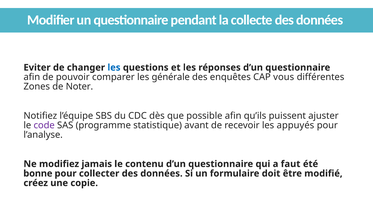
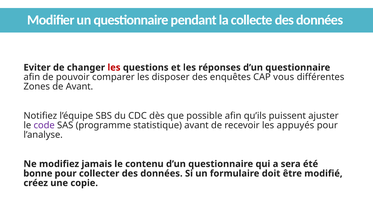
les colour: blue -> red (114, 67)
générale: générale -> disposer (171, 77)
de Noter: Noter -> Avant (79, 87)
faut: faut -> sera (291, 164)
